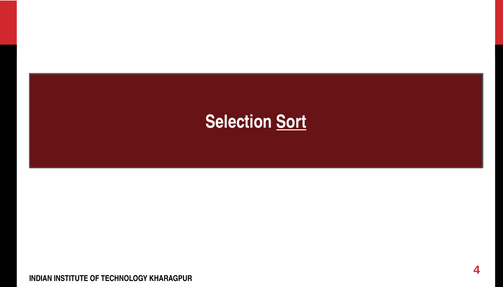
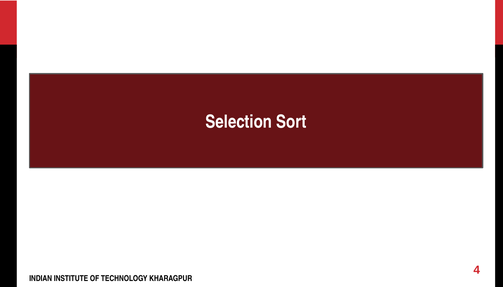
Sort underline: present -> none (291, 122)
